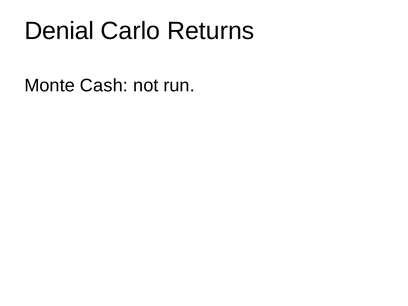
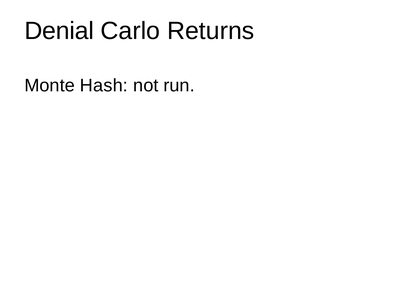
Cash: Cash -> Hash (104, 86)
